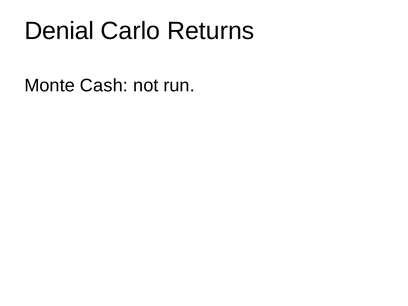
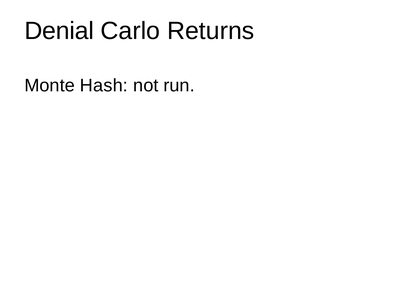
Cash: Cash -> Hash (104, 86)
